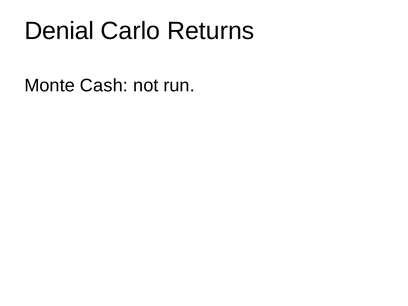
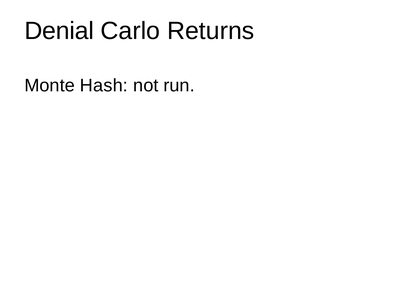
Cash: Cash -> Hash (104, 86)
